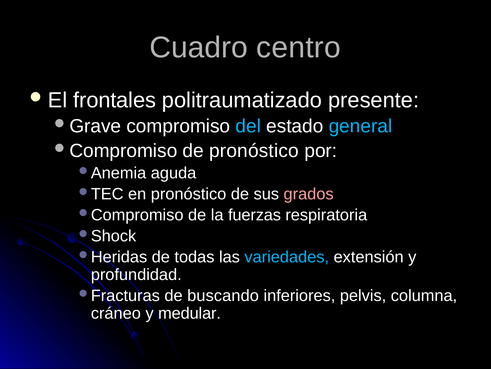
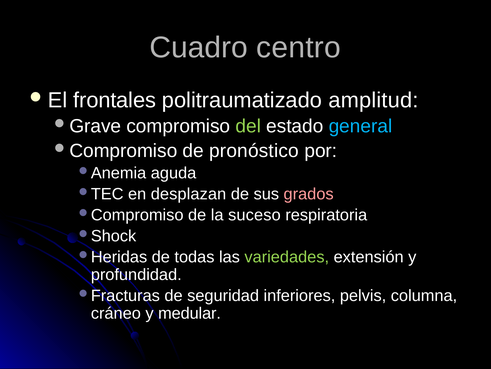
presente: presente -> amplitud (374, 100)
del colour: light blue -> light green (248, 126)
en pronóstico: pronóstico -> desplazan (189, 194)
fuerzas: fuerzas -> suceso (254, 215)
variedades colour: light blue -> light green (287, 257)
buscando: buscando -> seguridad (223, 295)
